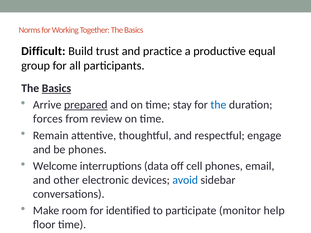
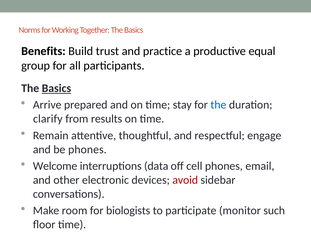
Difficult: Difficult -> Benefits (43, 51)
prepared underline: present -> none (86, 105)
forces: forces -> clarify (48, 119)
review: review -> results (107, 119)
avoid colour: blue -> red (185, 180)
identified: identified -> biologists (128, 211)
help: help -> such (274, 211)
